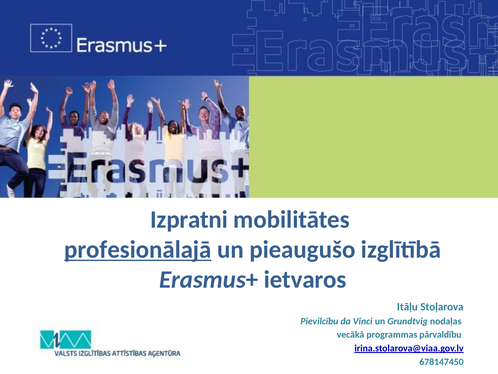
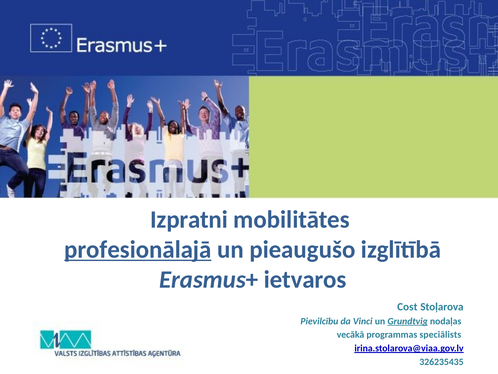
Itāļu: Itāļu -> Cost (407, 306)
Grundtvig underline: none -> present (408, 321)
pārvaldību: pārvaldību -> speciālists (440, 334)
678147450: 678147450 -> 326235435 (442, 362)
